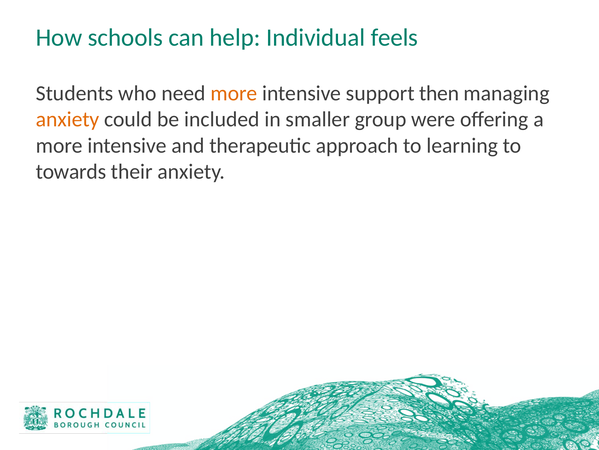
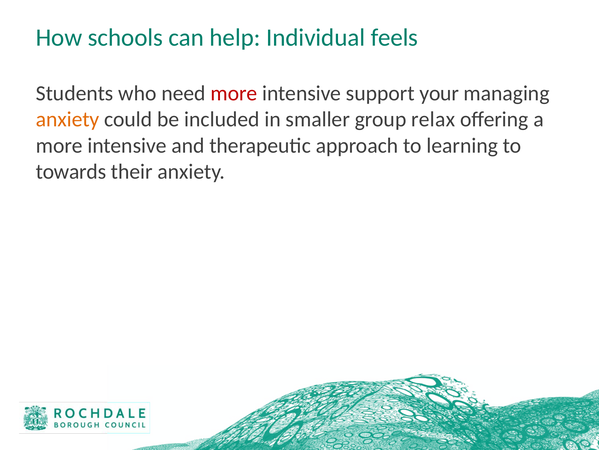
more colour: orange -> red (234, 93)
then: then -> your (439, 93)
were: were -> relax (433, 119)
